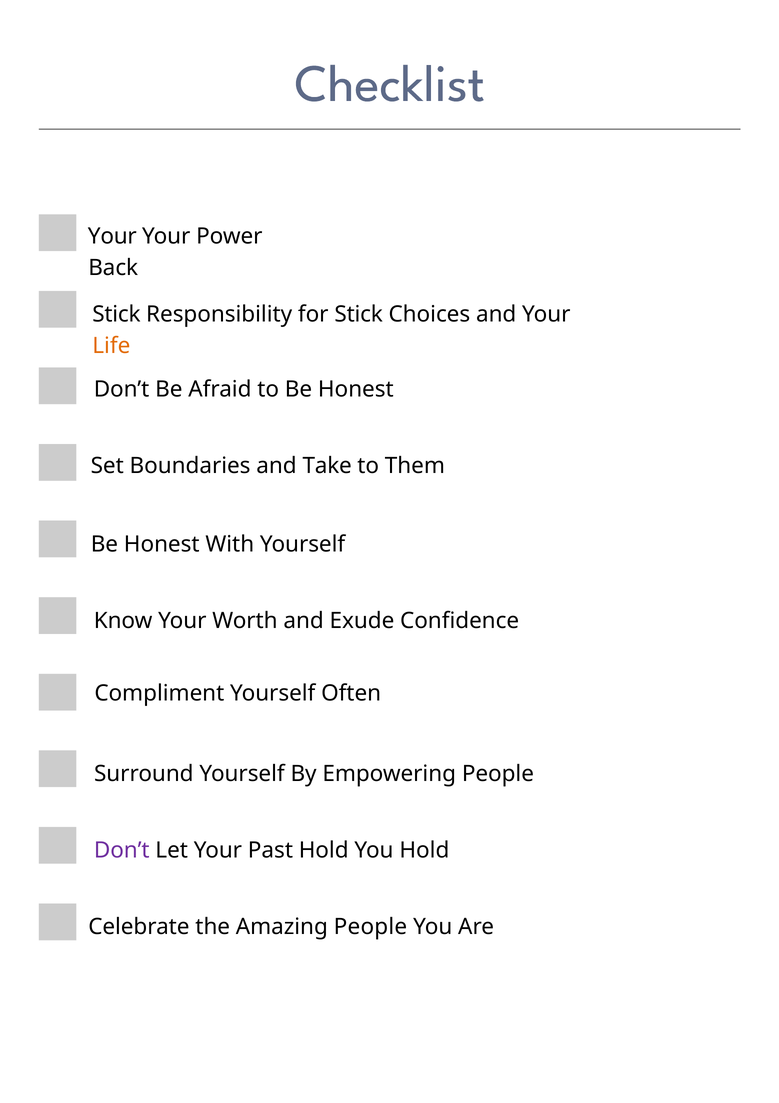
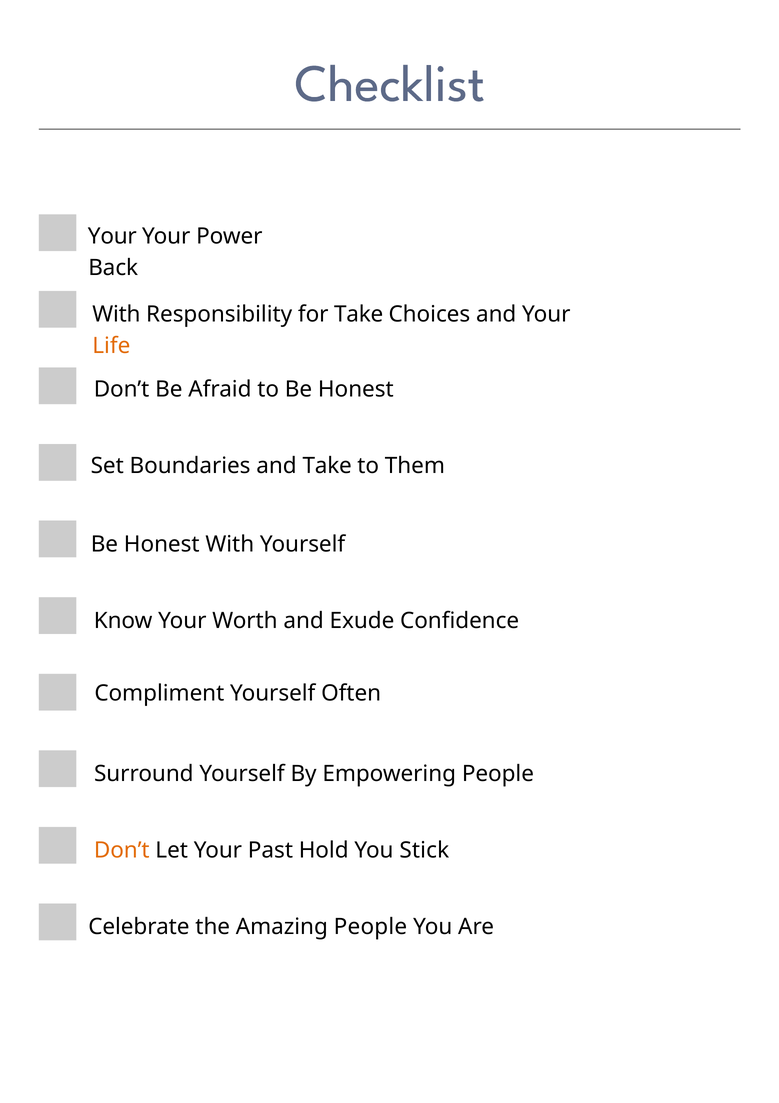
Stick: Stick -> With (116, 314)
for Stick: Stick -> Take (359, 314)
Don’t colour: purple -> orange (122, 850)
You Hold: Hold -> Stick (424, 850)
